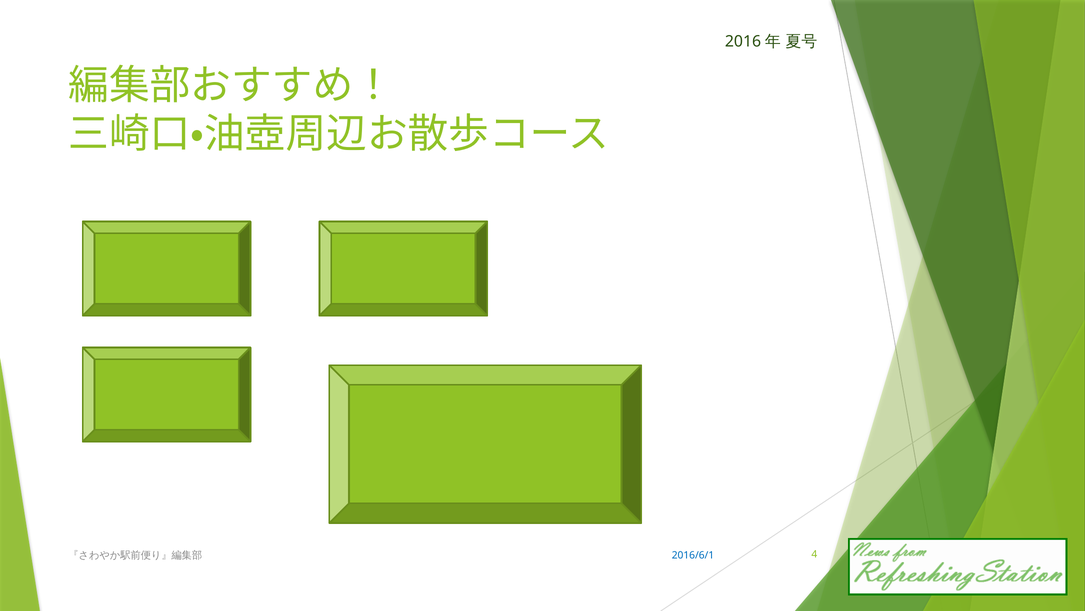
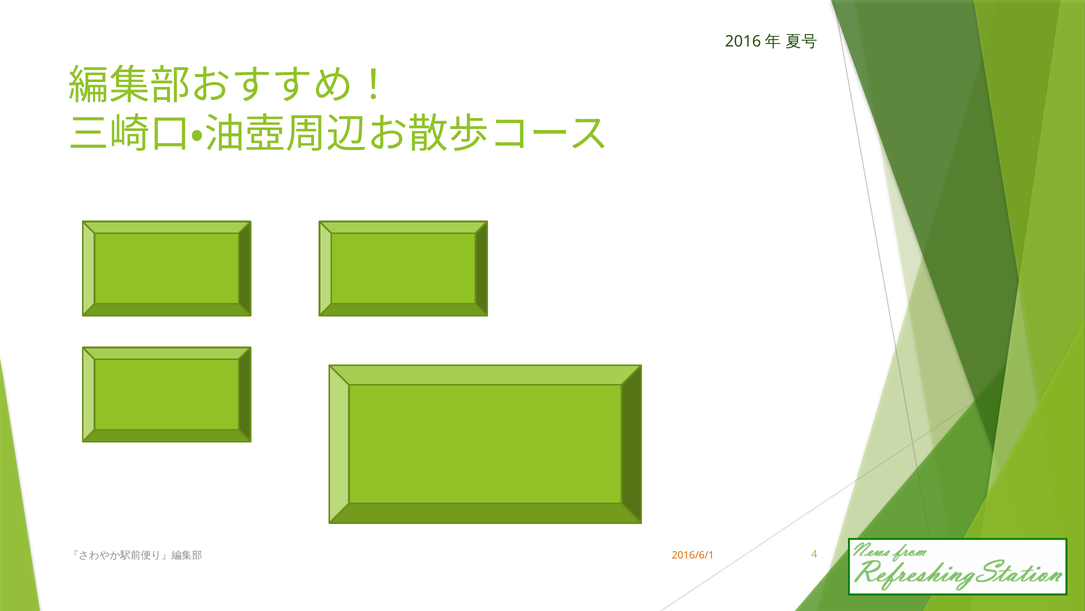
2016/6/1 colour: blue -> orange (693, 555)
